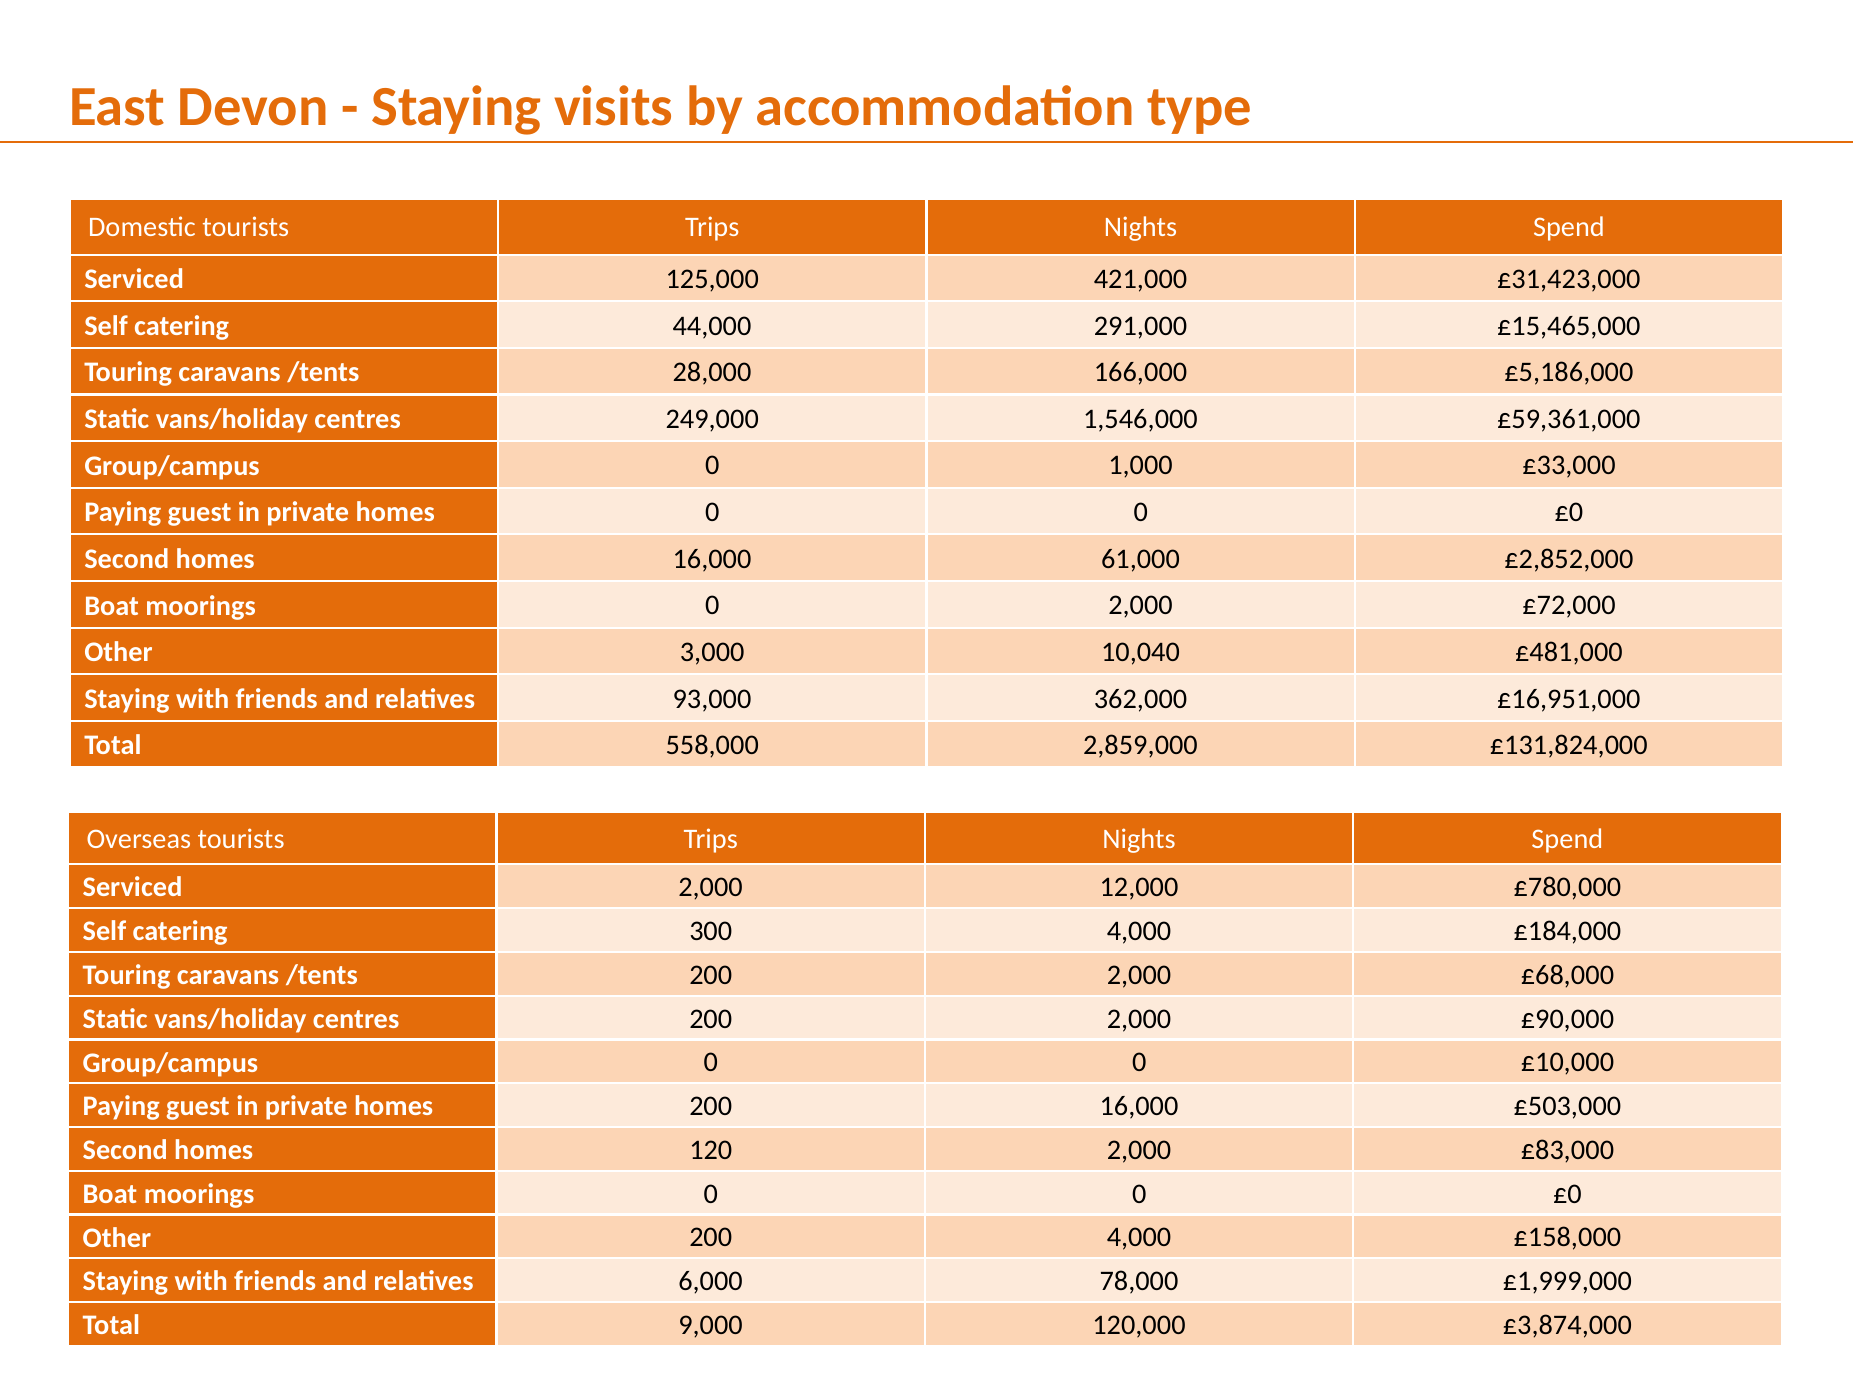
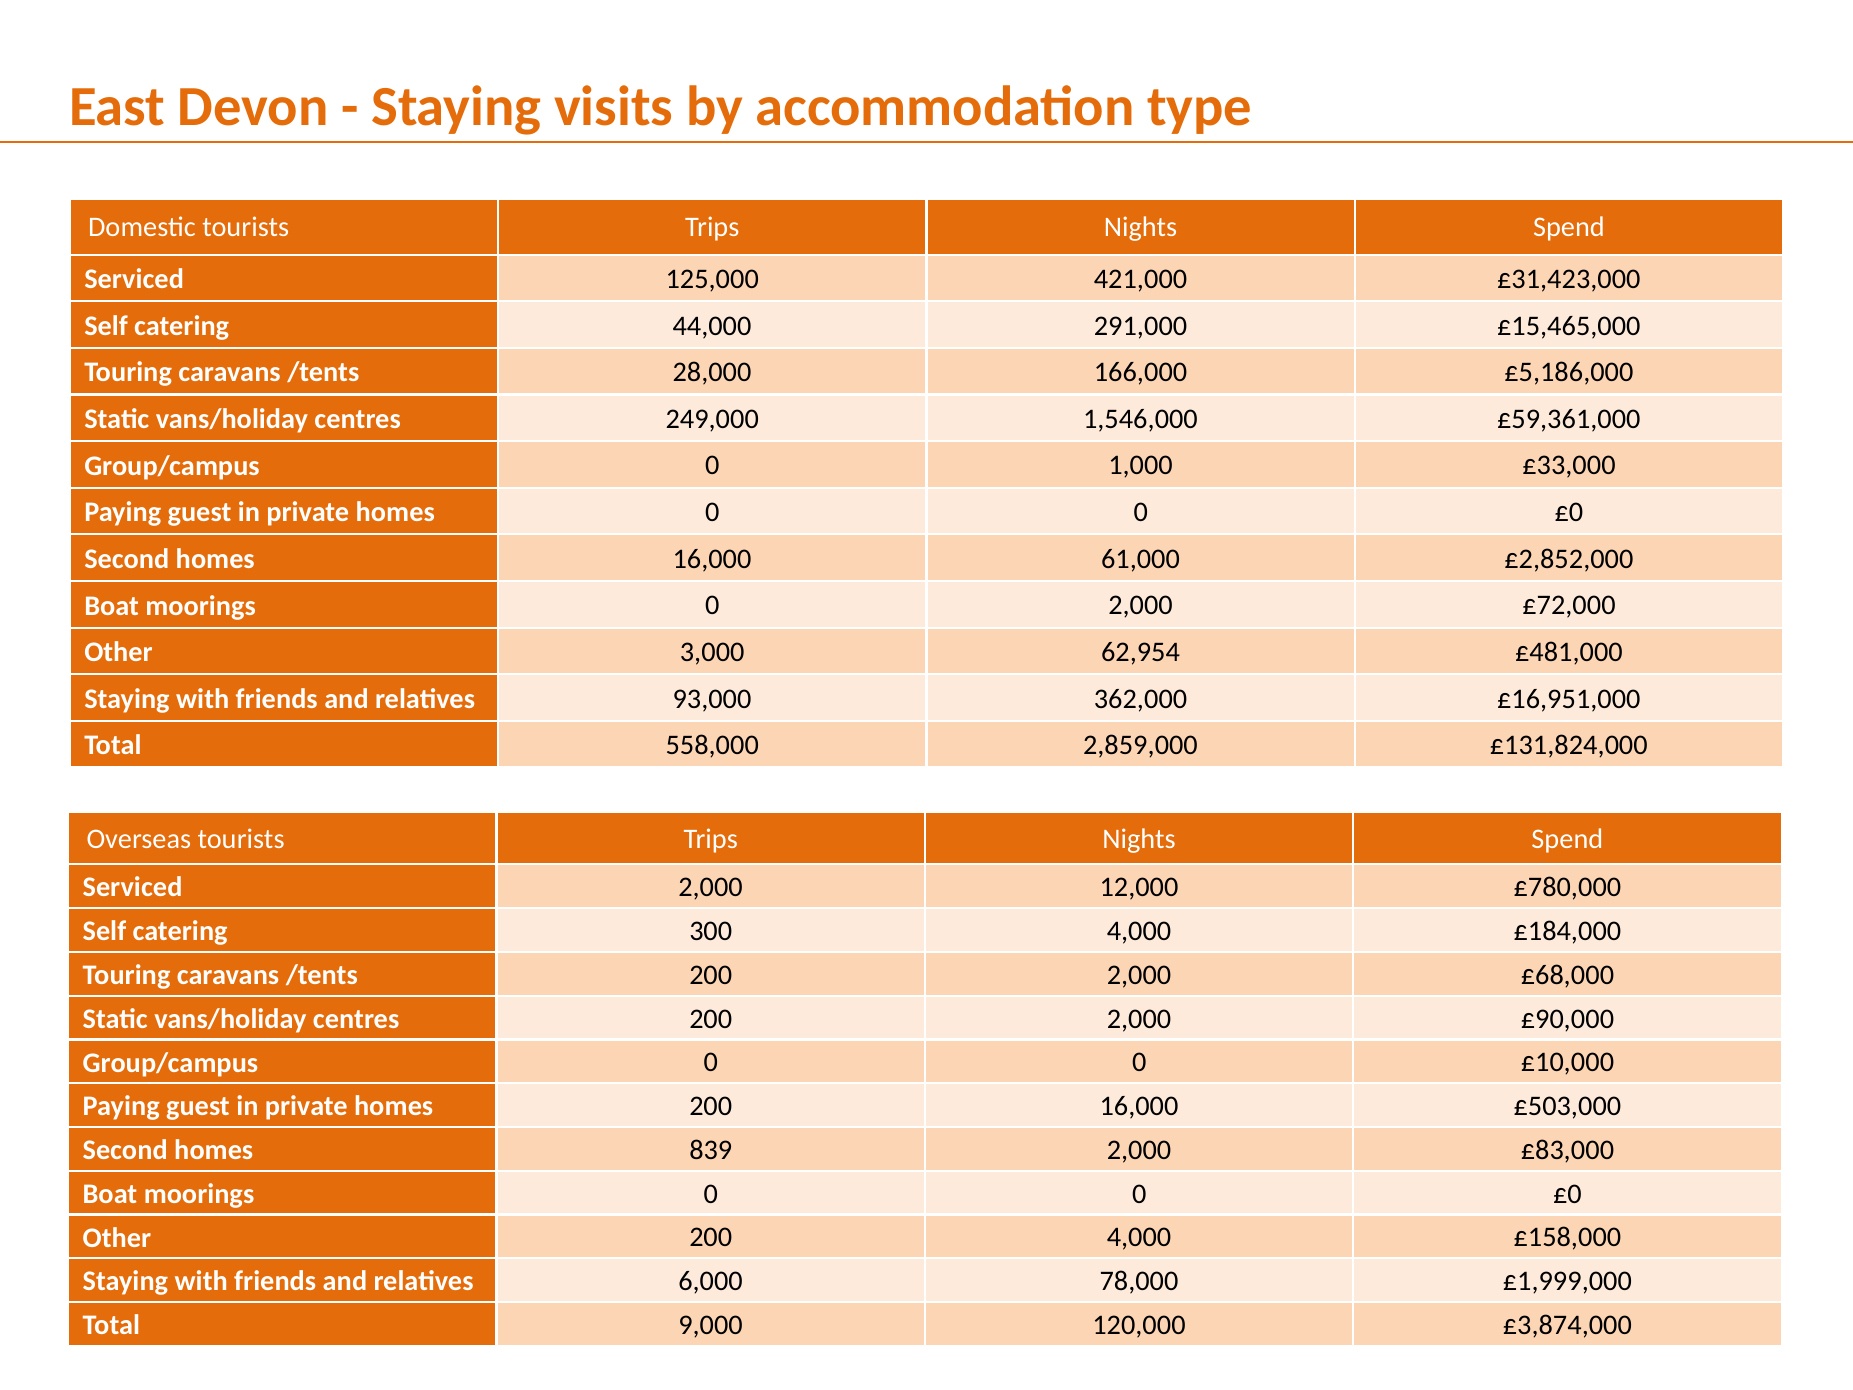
10,040: 10,040 -> 62,954 (1140, 652)
120: 120 -> 839 (711, 1150)
